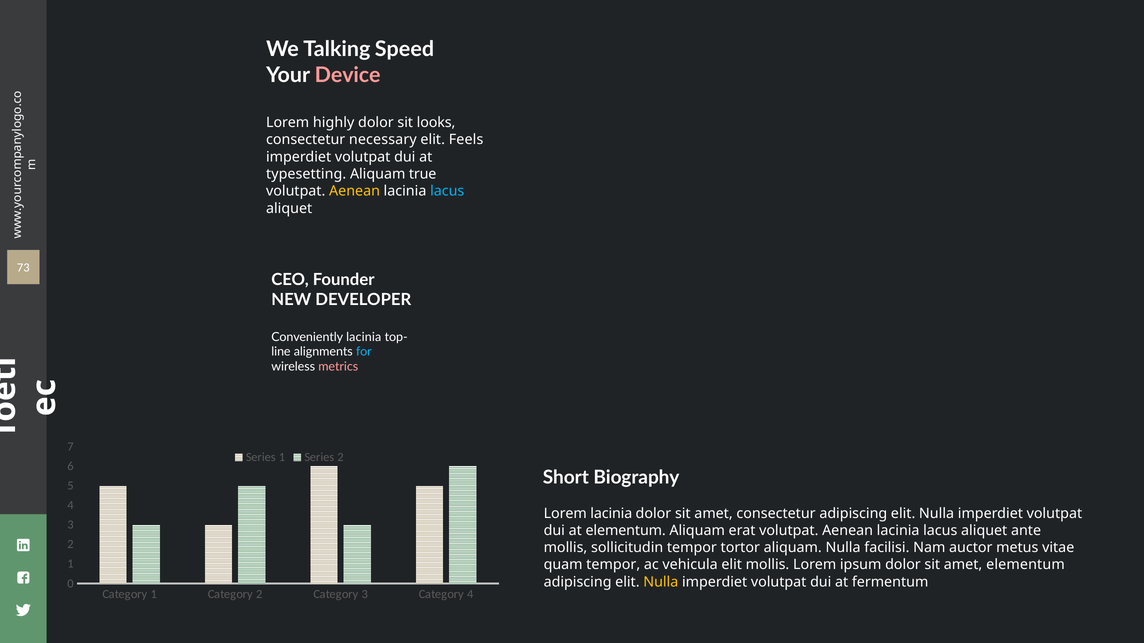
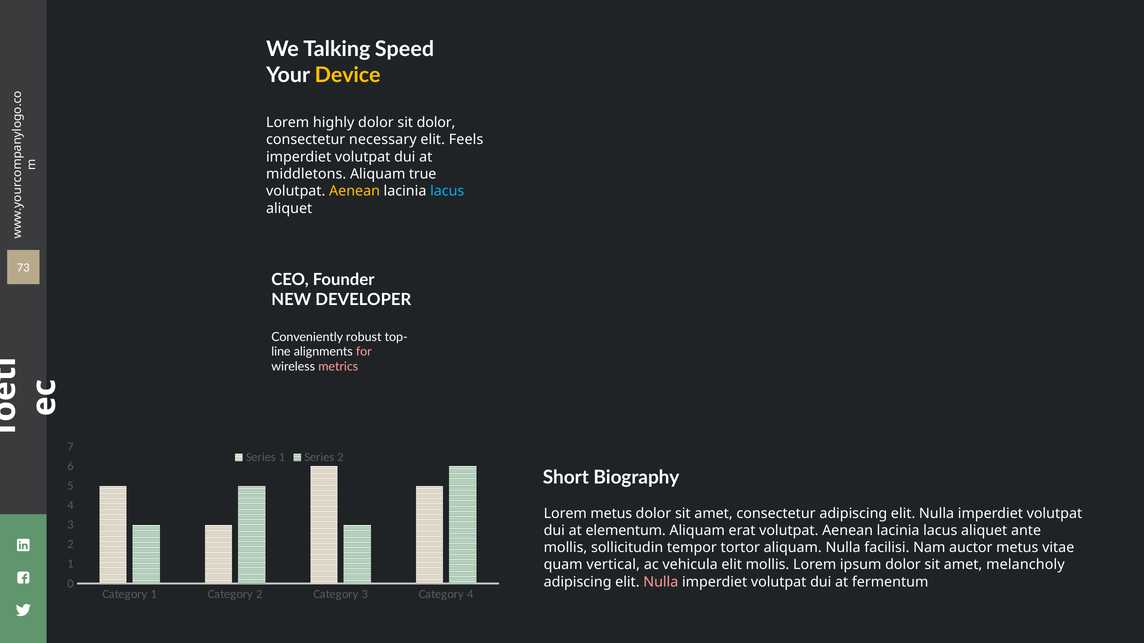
Device colour: pink -> yellow (348, 75)
sit looks: looks -> dolor (436, 123)
typesetting: typesetting -> middletons (306, 174)
Conveniently lacinia: lacinia -> robust (364, 337)
for colour: light blue -> pink (364, 352)
Lorem lacinia: lacinia -> metus (611, 514)
quam tempor: tempor -> vertical (613, 565)
elementum: elementum -> melancholy (1025, 565)
Nulla colour: yellow -> pink (661, 582)
